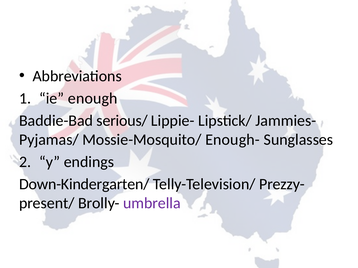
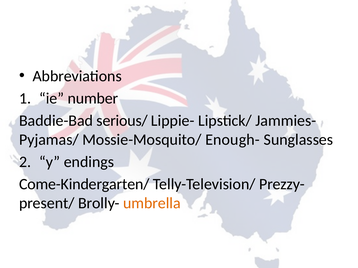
enough: enough -> number (93, 98)
Down-Kindergarten/: Down-Kindergarten/ -> Come-Kindergarten/ (84, 184)
umbrella colour: purple -> orange (152, 204)
